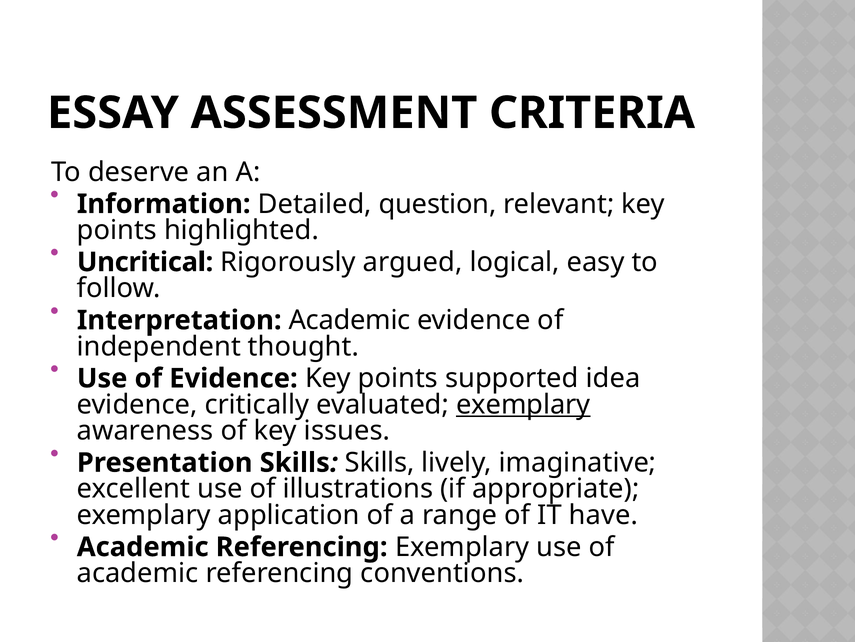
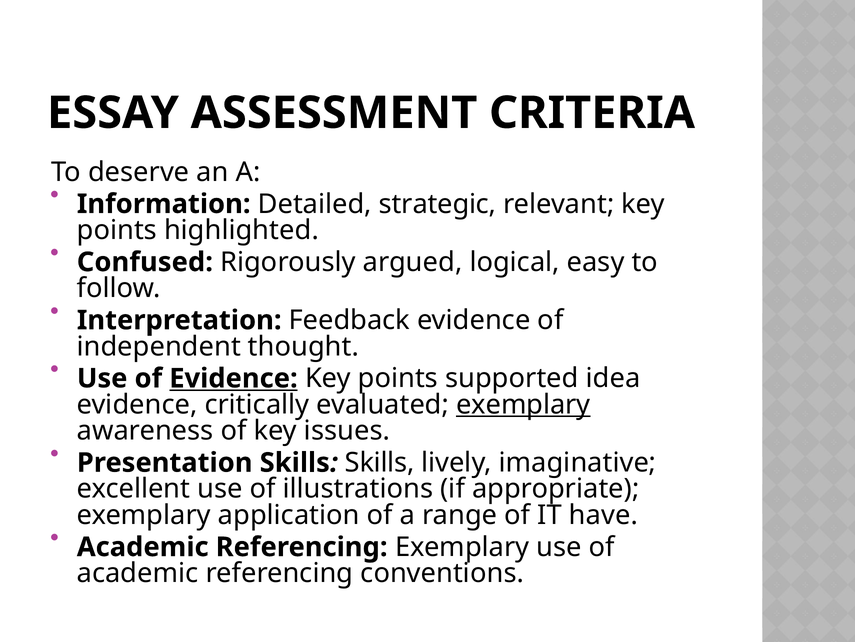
question: question -> strategic (438, 204)
Uncritical: Uncritical -> Confused (145, 262)
Interpretation Academic: Academic -> Feedback (349, 320)
Evidence underline: none -> present (233, 378)
